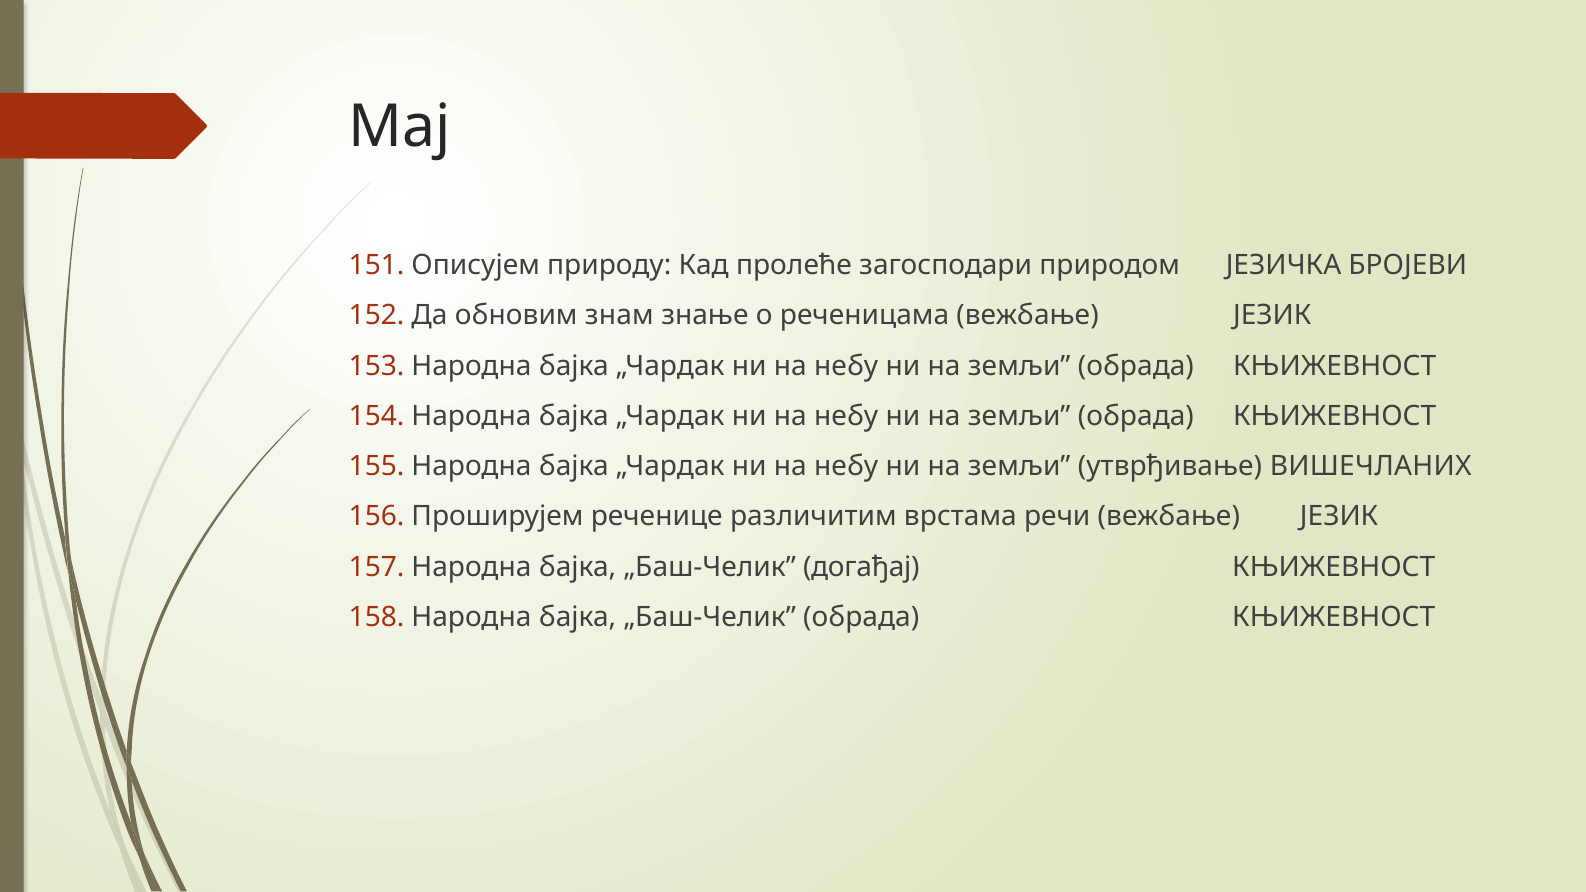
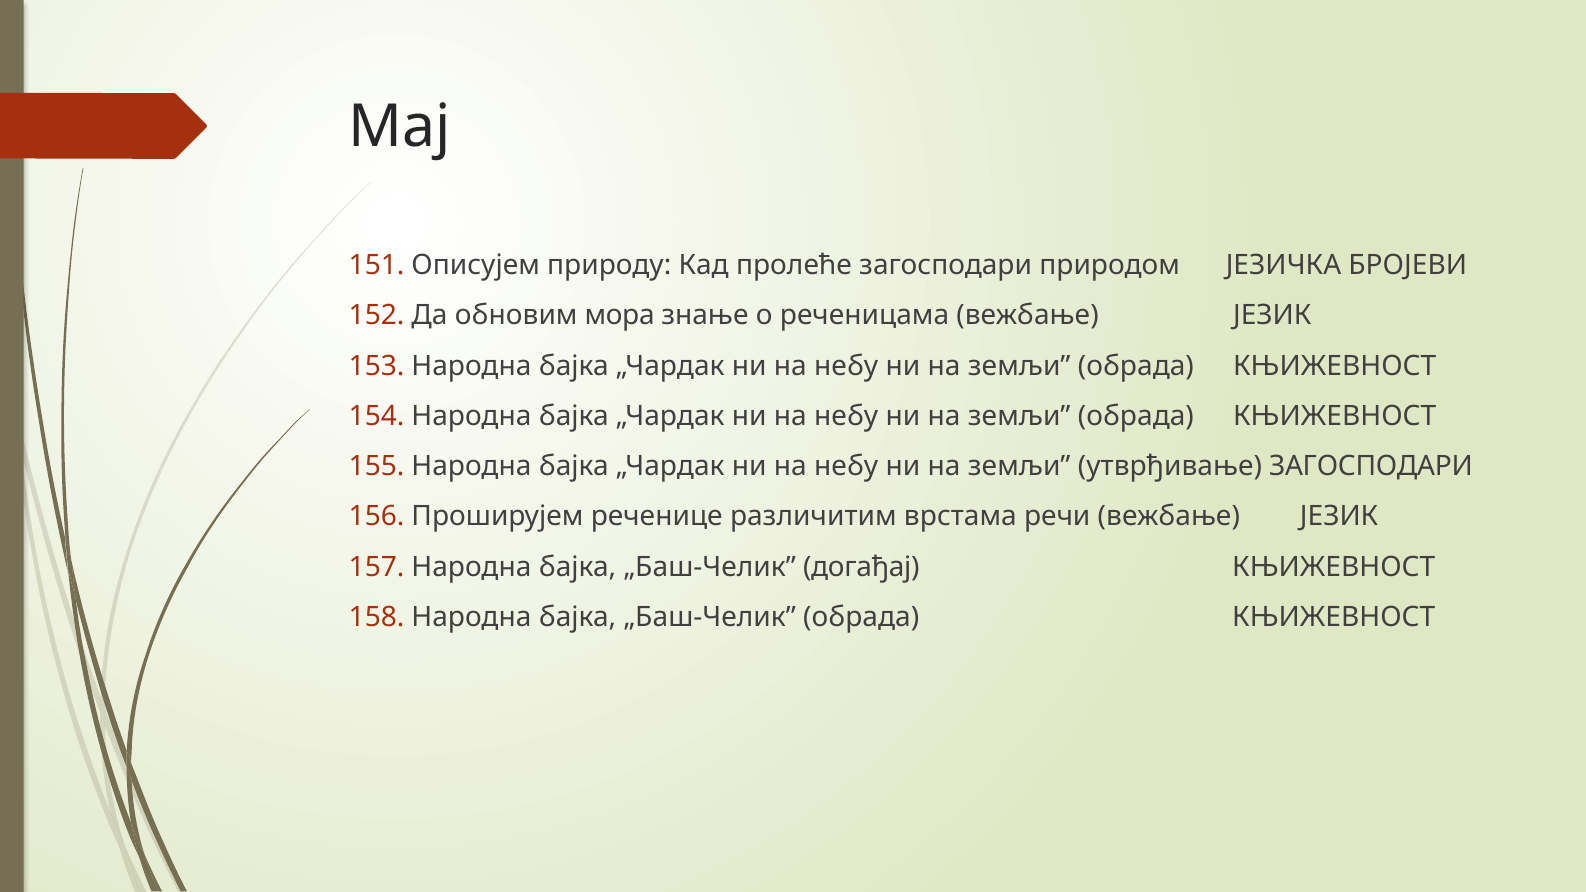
знам: знам -> мора (620, 316)
утврђивање ВИШЕЧЛАНИХ: ВИШЕЧЛАНИХ -> ЗАГОСПОДАРИ (1371, 466)
